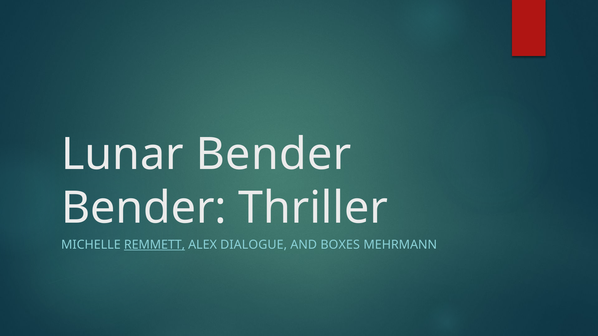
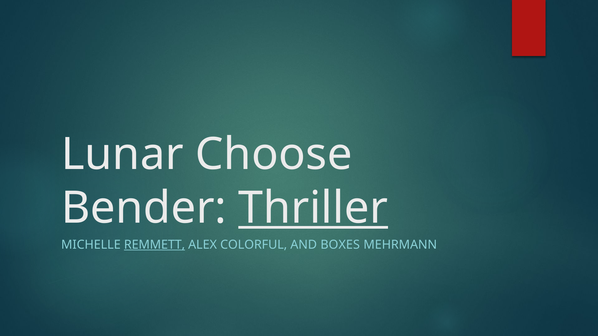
Lunar Bender: Bender -> Choose (274, 154)
Thriller underline: none -> present (313, 208)
DIALOGUE: DIALOGUE -> COLORFUL (254, 245)
